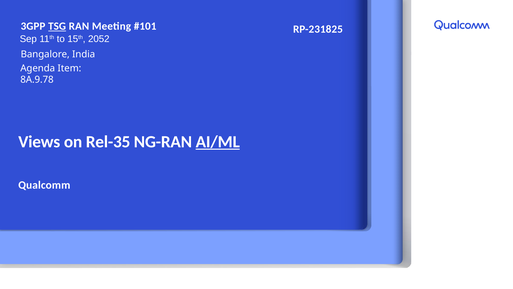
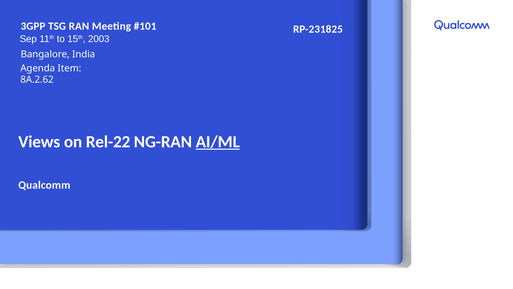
TSG underline: present -> none (57, 26)
2052: 2052 -> 2003 (99, 39)
8A.9.78: 8A.9.78 -> 8A.2.62 (37, 80)
Rel-35: Rel-35 -> Rel-22 (108, 142)
